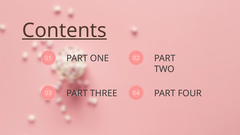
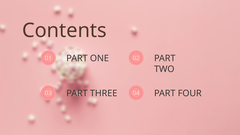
Contents underline: present -> none (64, 30)
